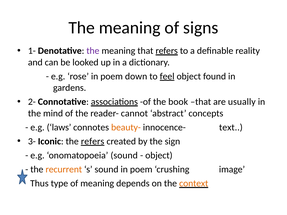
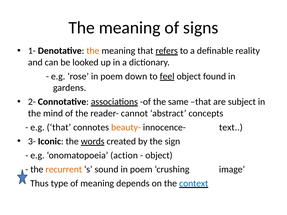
the colour: purple -> orange (93, 51)
book: book -> same (178, 102)
usually: usually -> subject (242, 102)
e.g laws: laws -> that (59, 127)
the refers: refers -> words (93, 141)
onomatopoeia sound: sound -> action (124, 156)
context colour: orange -> blue (194, 184)
